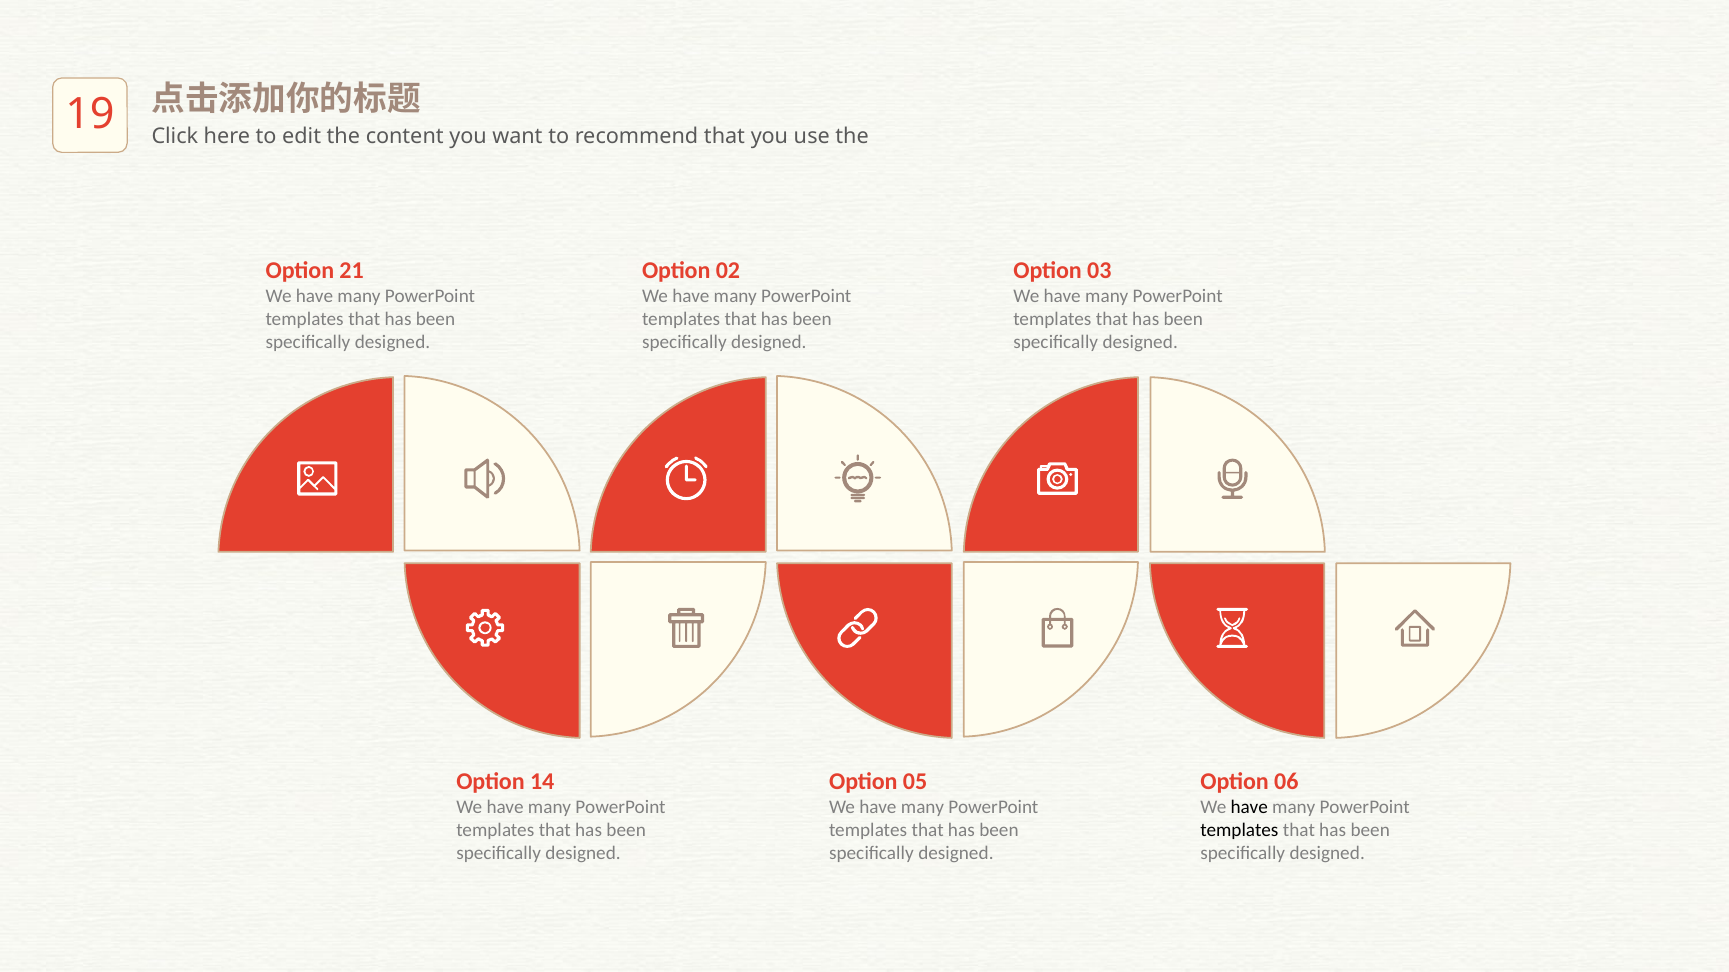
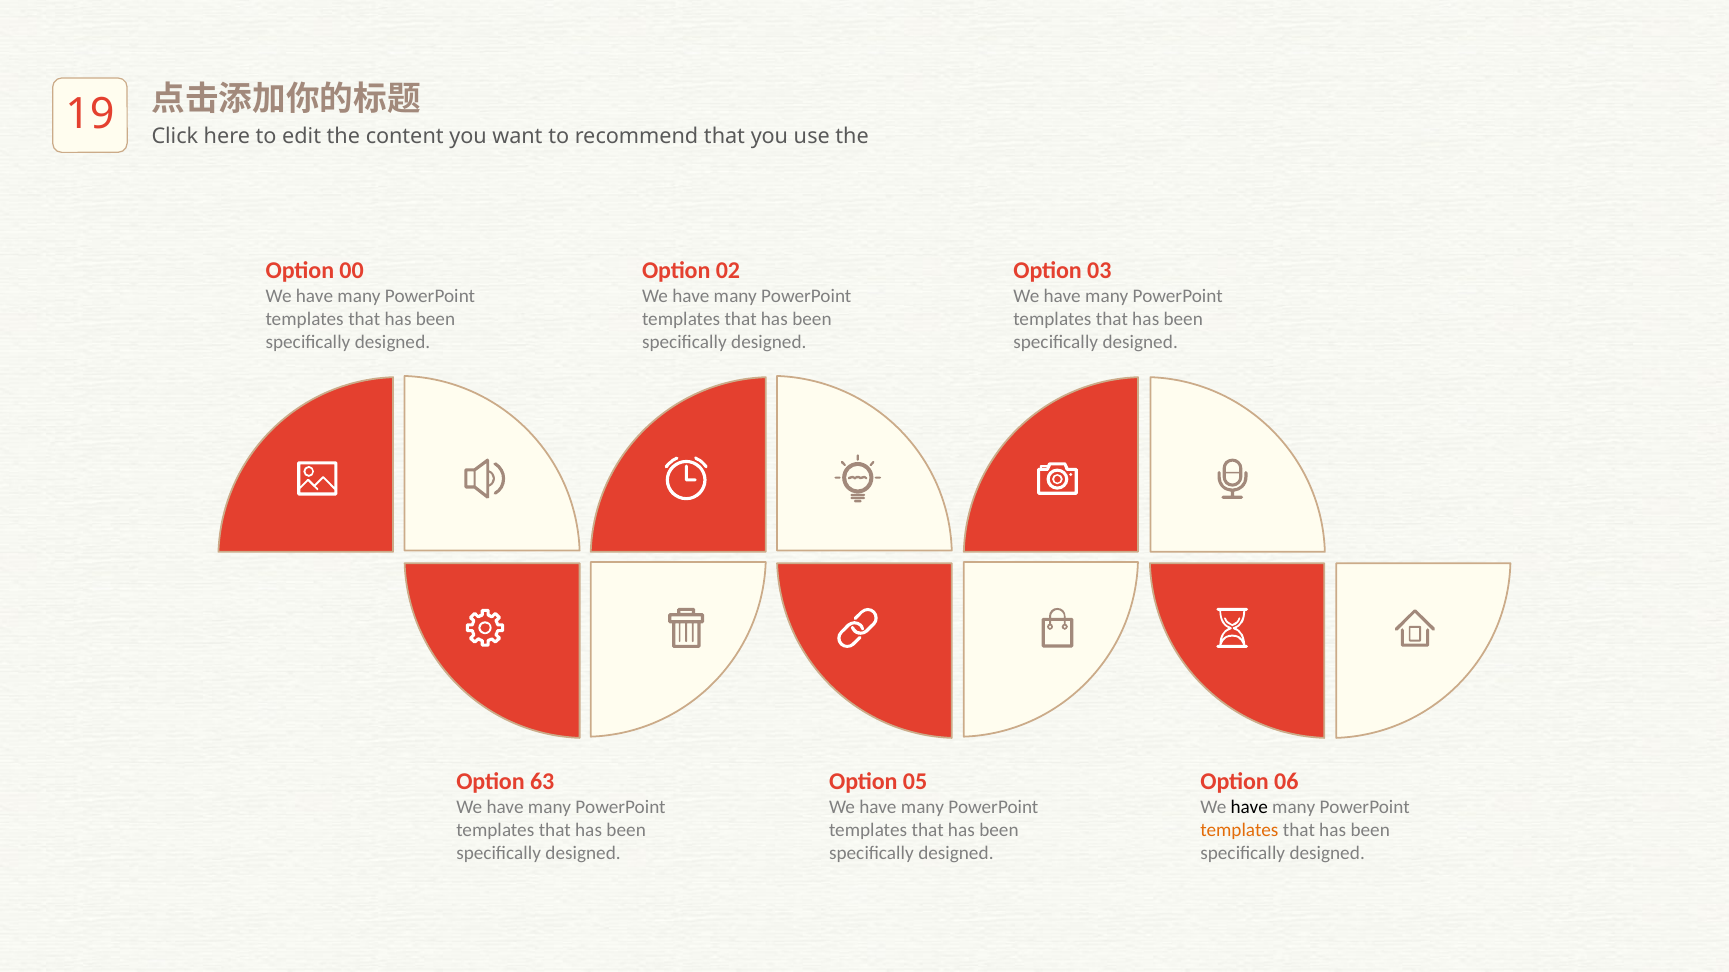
21: 21 -> 00 (352, 271)
14: 14 -> 63 (542, 782)
templates colour: black -> orange (1239, 831)
